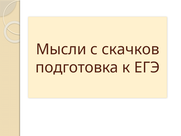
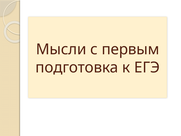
скачков: скачков -> первым (130, 49)
